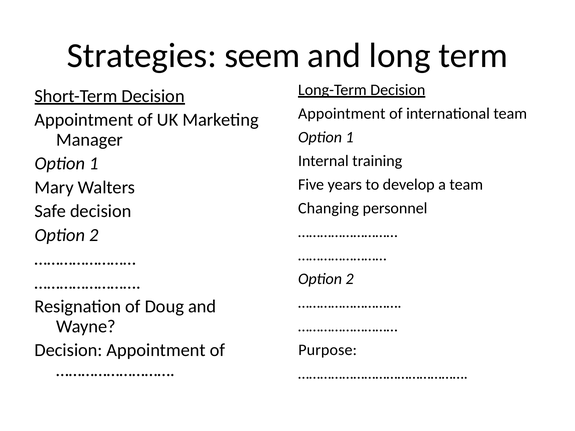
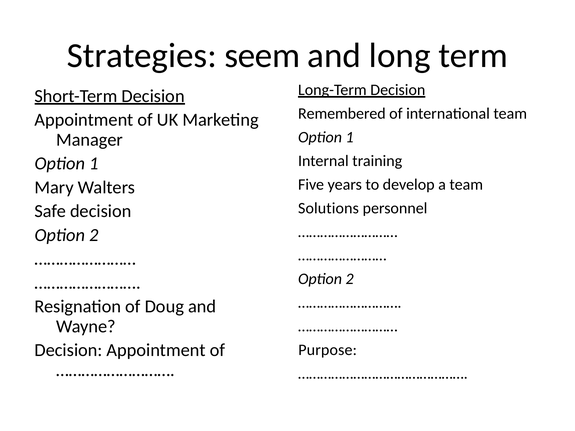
Appointment: Appointment -> Remembered (342, 114)
Changing: Changing -> Solutions (328, 208)
